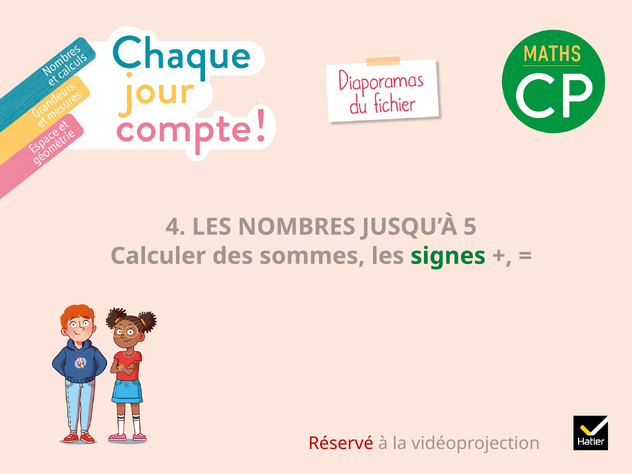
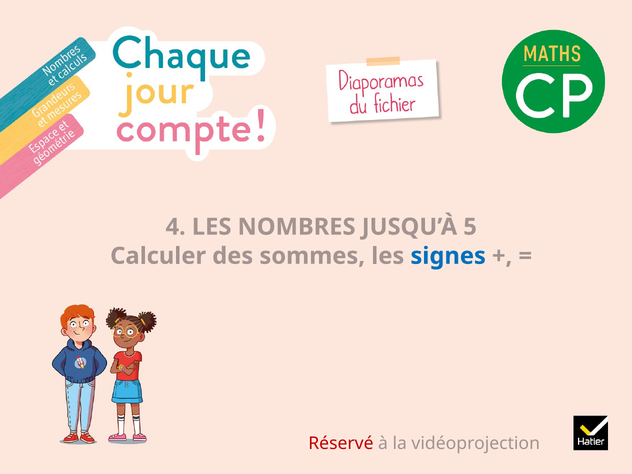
signes colour: green -> blue (448, 256)
